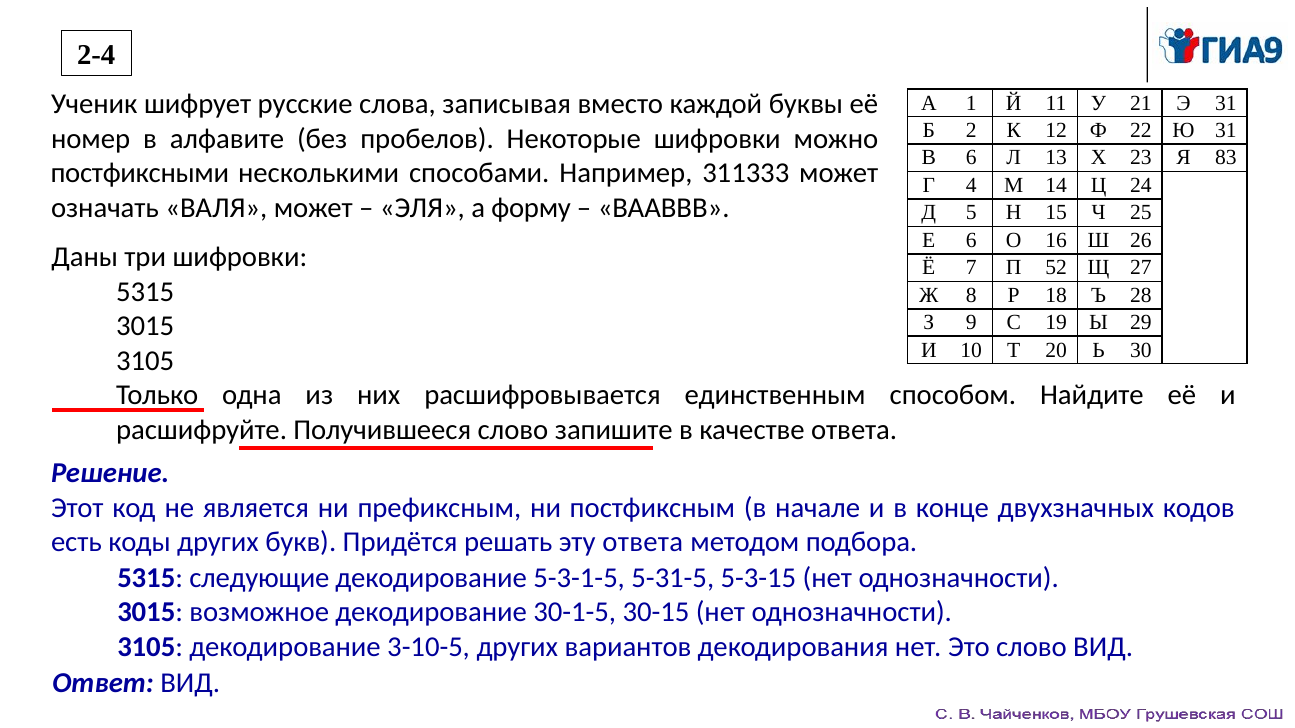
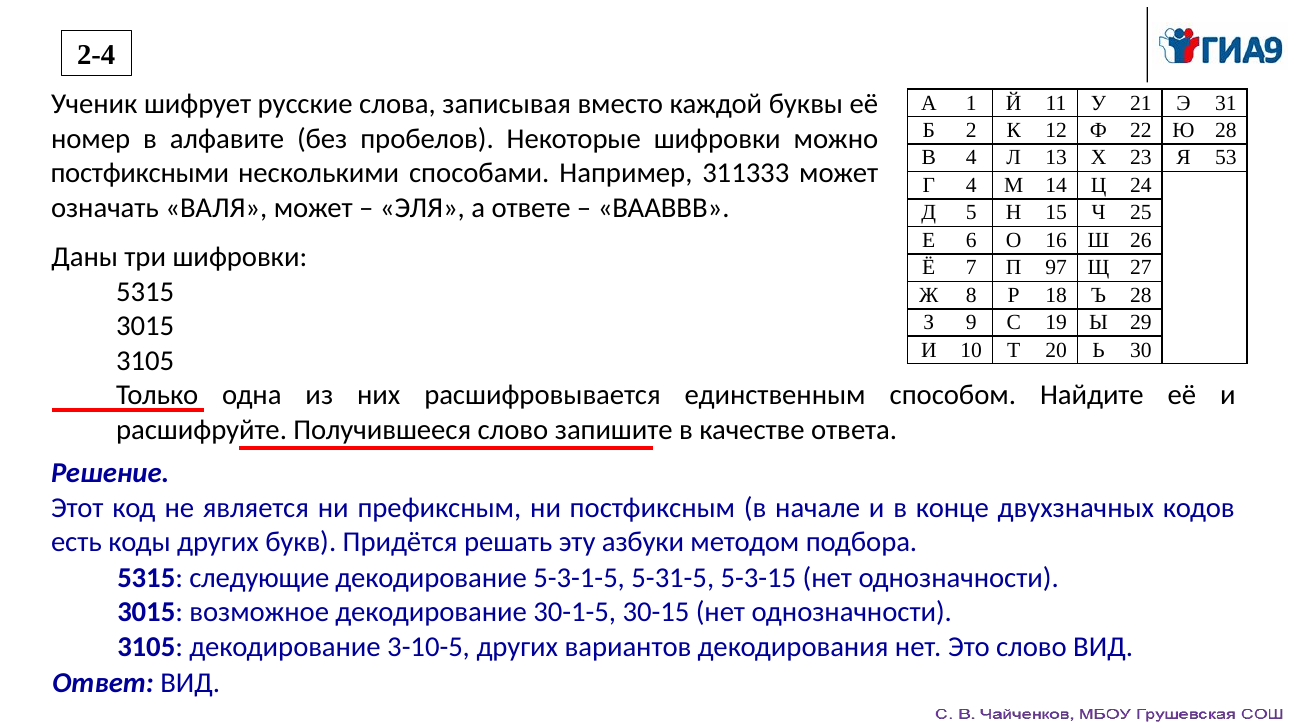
Ю 31: 31 -> 28 (1226, 130)
В 6: 6 -> 4 (971, 158)
83: 83 -> 53 (1226, 158)
форму: форму -> ответе (531, 208)
52: 52 -> 97 (1056, 268)
эту ответа: ответа -> азбуки (643, 543)
